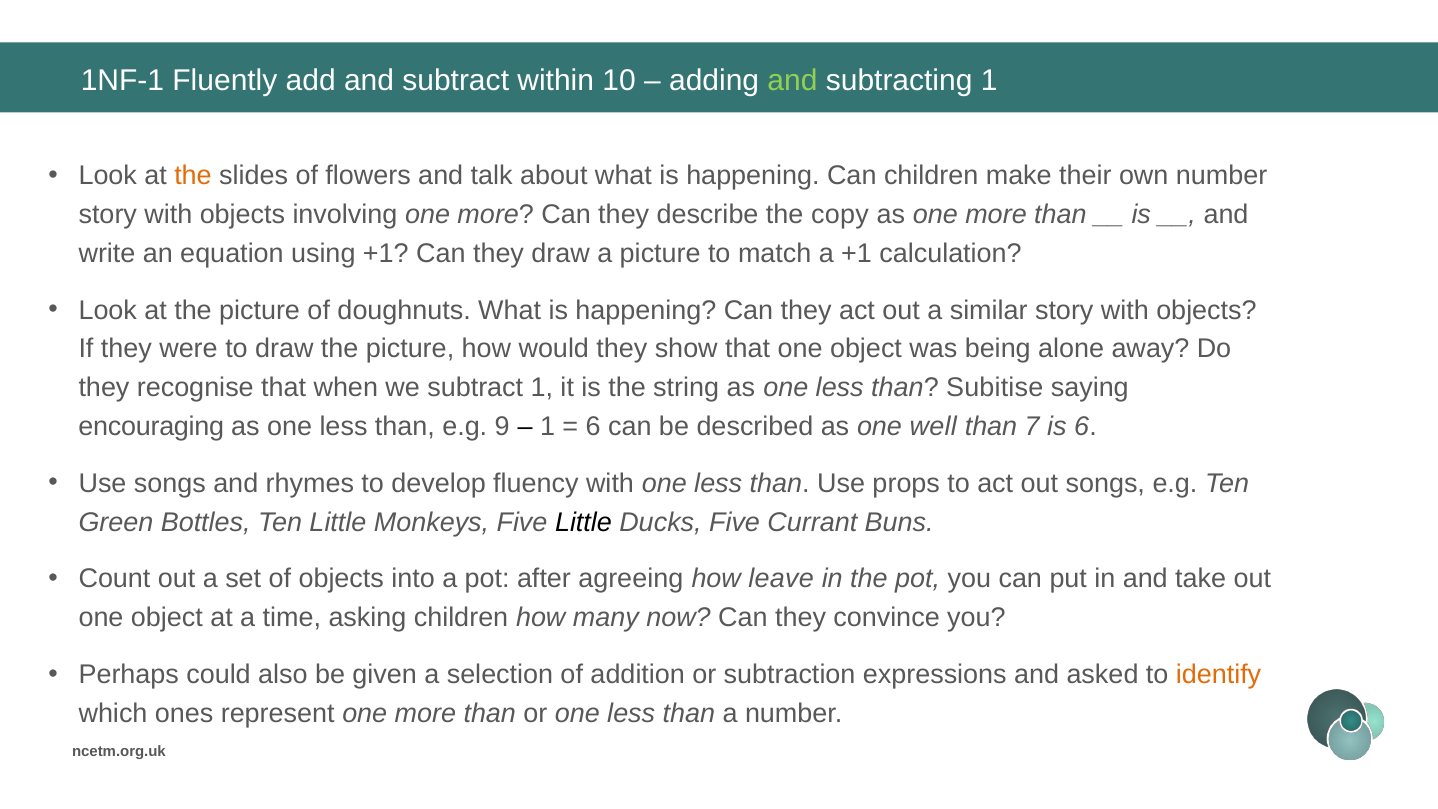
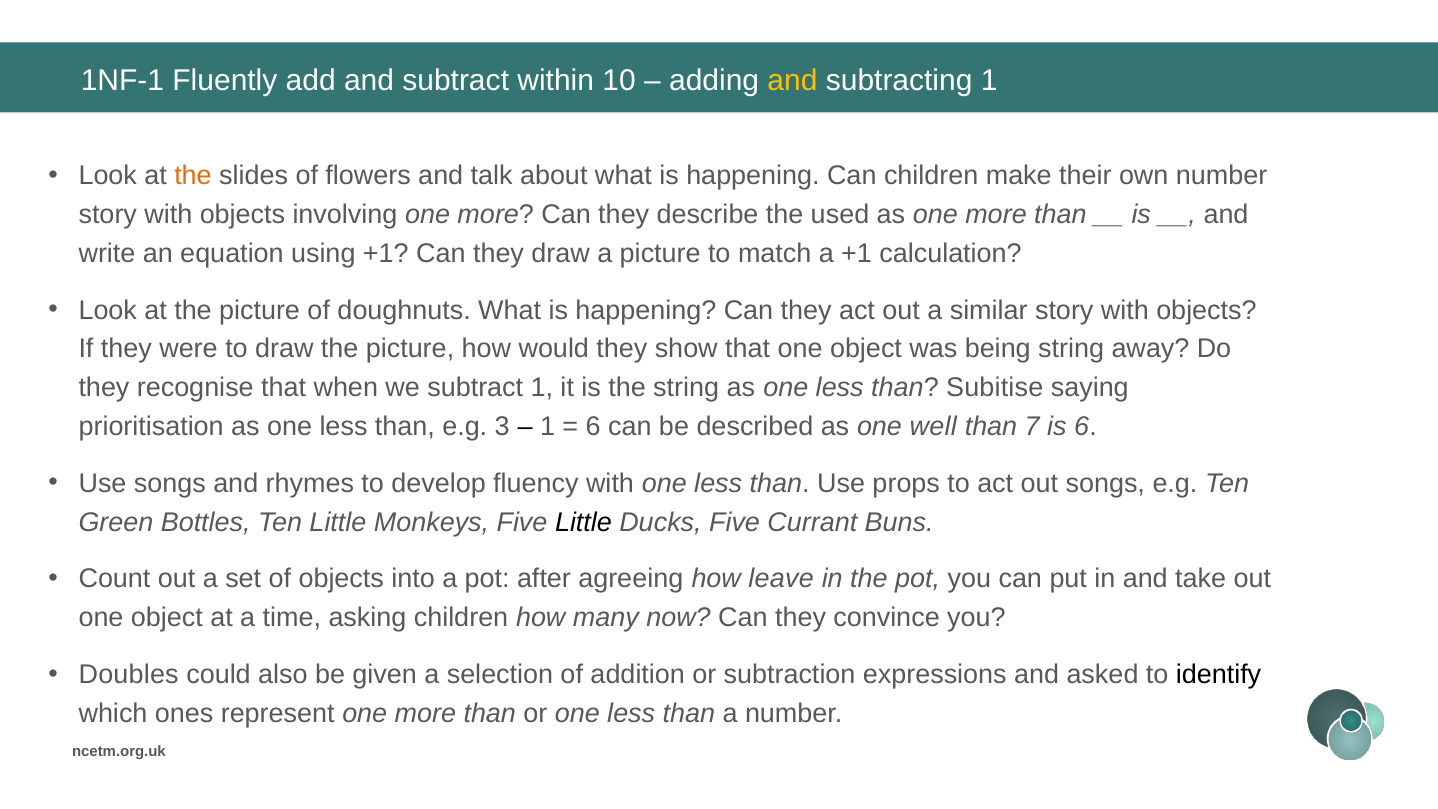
and colour: light green -> yellow (792, 80)
copy: copy -> used (840, 214)
being alone: alone -> string (1071, 349)
encouraging: encouraging -> prioritisation (151, 426)
9: 9 -> 3 (502, 426)
Perhaps: Perhaps -> Doubles (129, 675)
identify colour: orange -> black (1219, 675)
